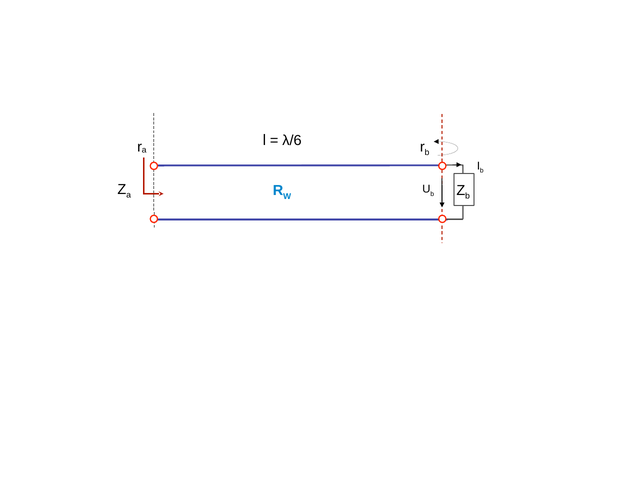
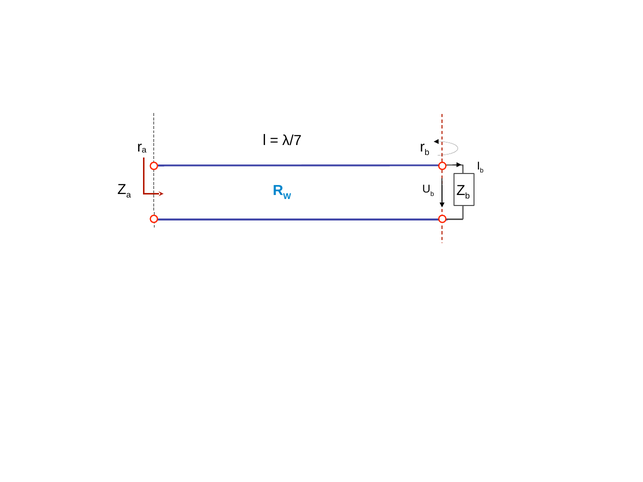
λ/6: λ/6 -> λ/7 (292, 141)
